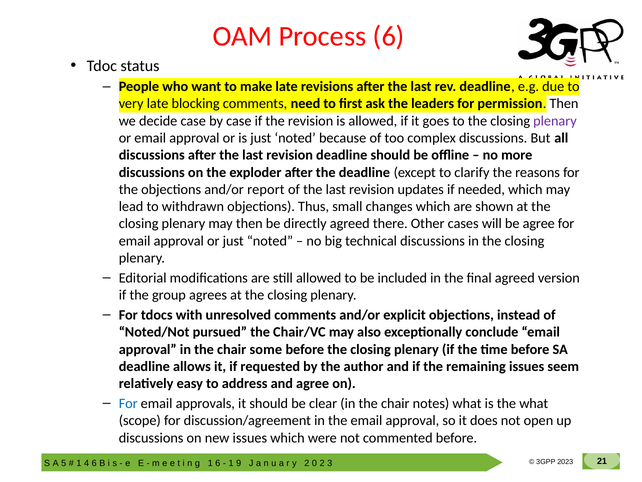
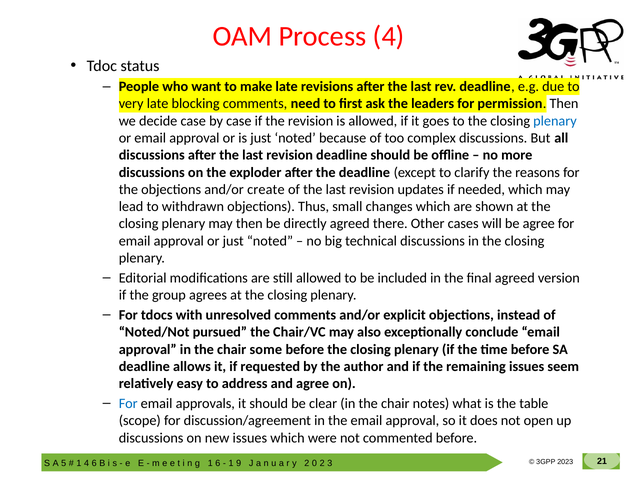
Process 6: 6 -> 4 (389, 36)
plenary colour: purple -> blue (555, 121)
report: report -> create (266, 189)
the what: what -> table (534, 403)
